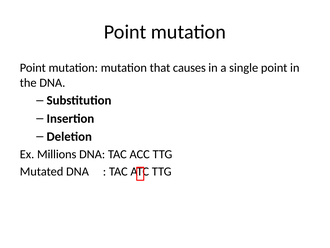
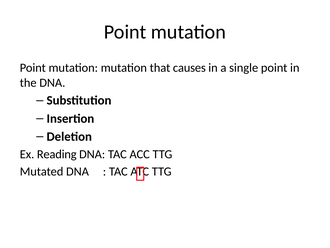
Millions: Millions -> Reading (57, 154)
